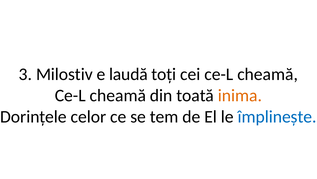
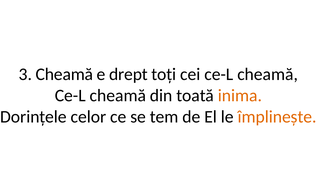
3 Milostiv: Milostiv -> Cheamă (64, 74)
laudă: laudă -> drept (128, 74)
împlinește colour: blue -> orange (277, 116)
